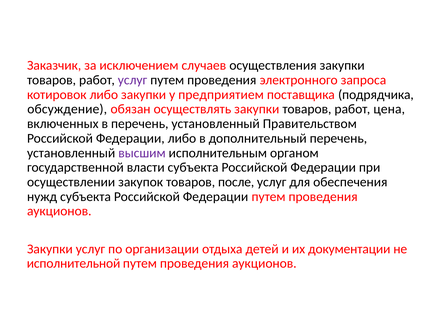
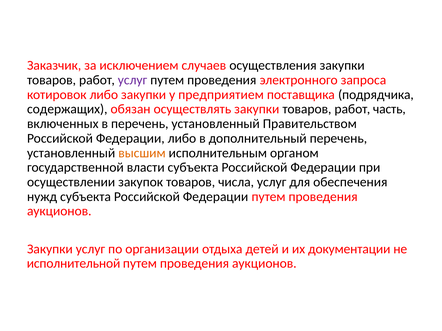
обсуждение: обсуждение -> содержащих (67, 109)
цена: цена -> часть (389, 109)
высшим colour: purple -> orange (142, 153)
после: после -> числа (236, 182)
